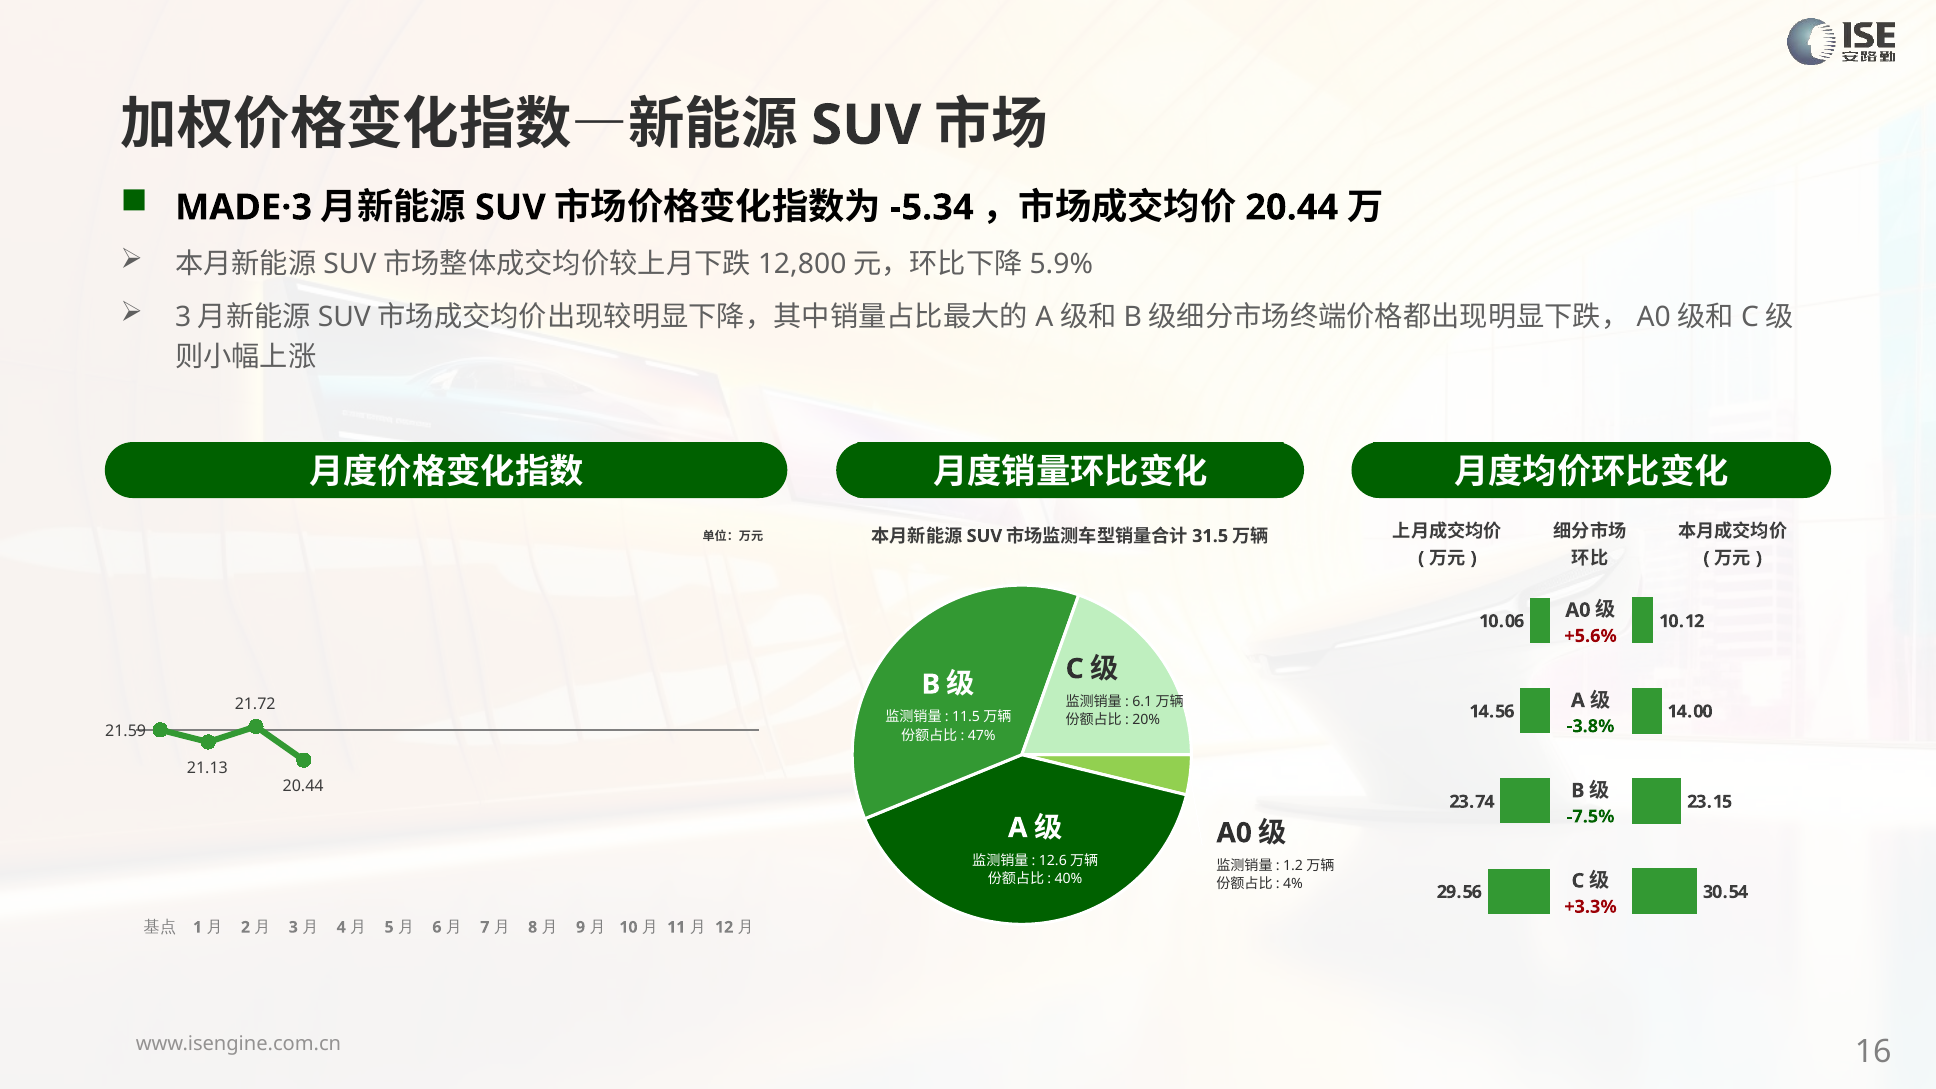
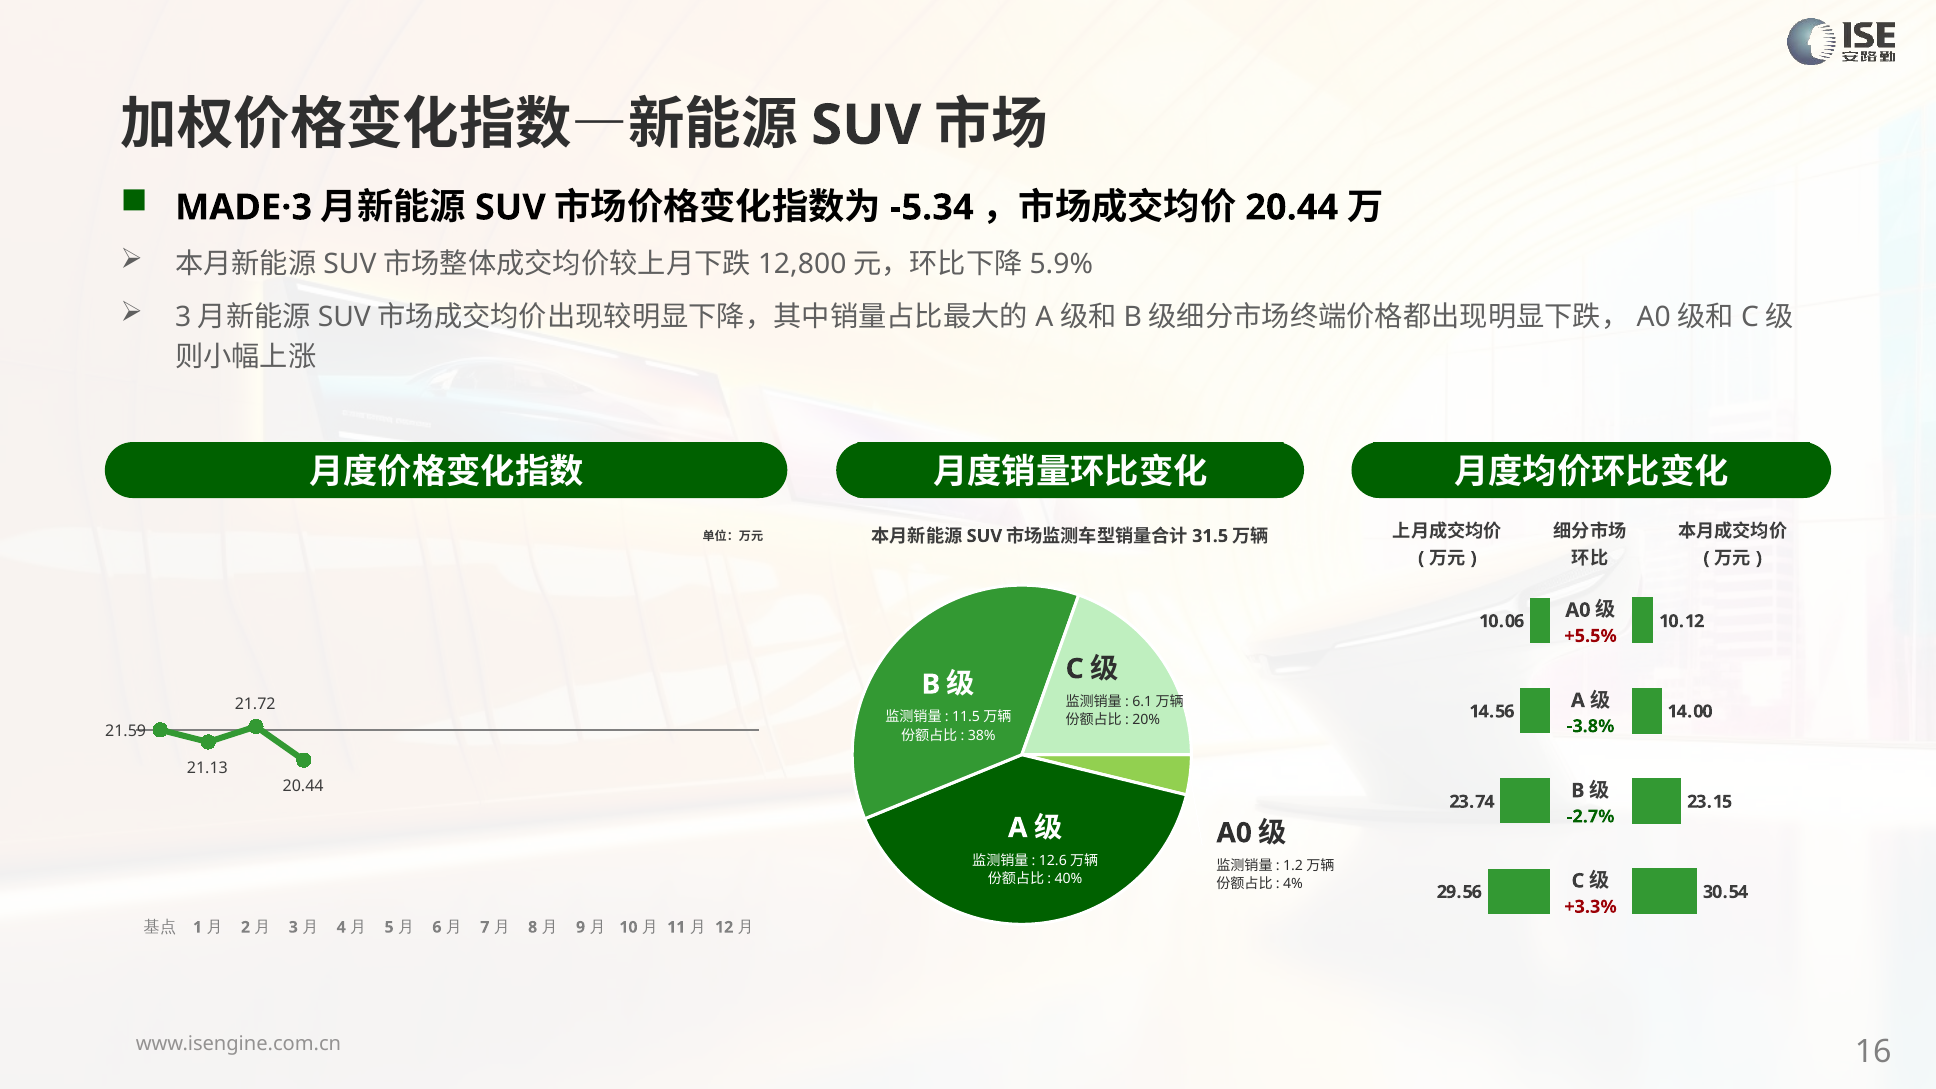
+5.6%: +5.6% -> +5.5% (1591, 636)
47%: 47% -> 38% (982, 735)
-7.5%: -7.5% -> -2.7% (1591, 816)
